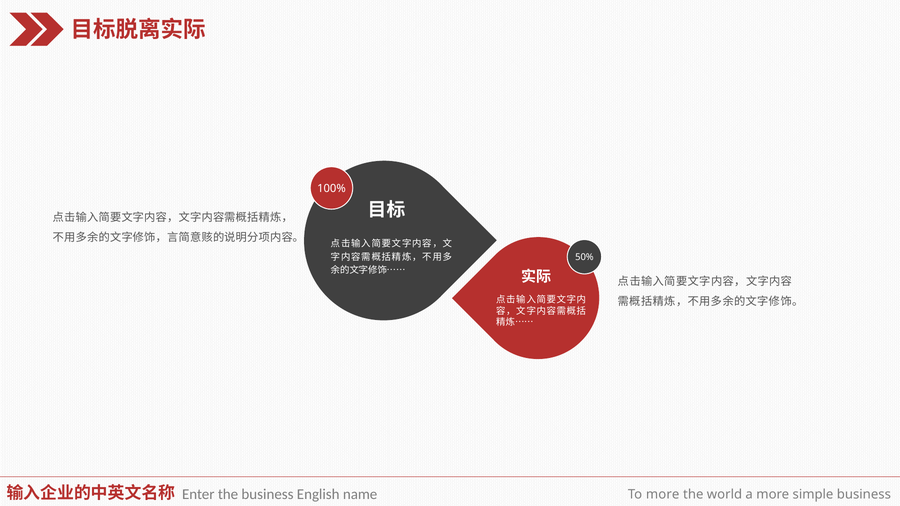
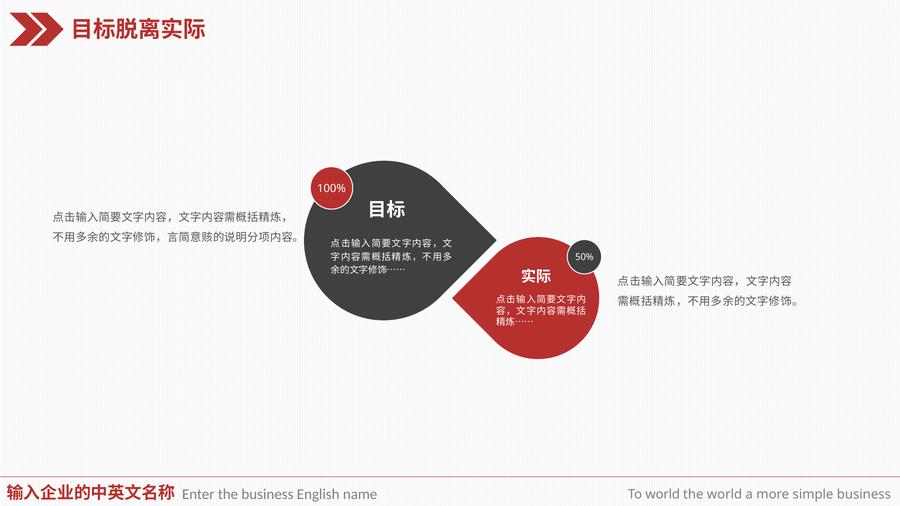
To more: more -> world (663, 494)
